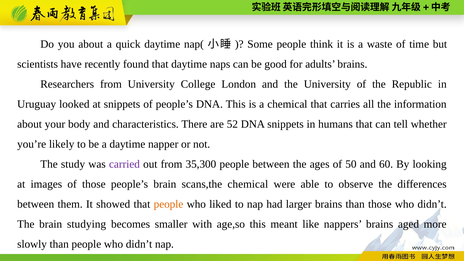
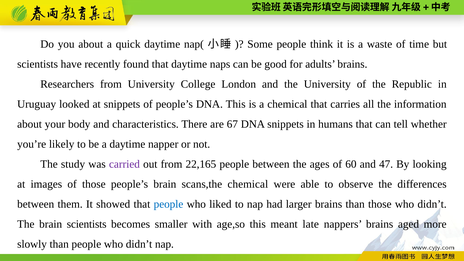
52: 52 -> 67 (232, 124)
35,300: 35,300 -> 22,165 (201, 164)
50: 50 -> 60 (351, 164)
60: 60 -> 47 (386, 164)
people colour: orange -> blue (168, 204)
brain studying: studying -> scientists (87, 224)
like: like -> late (311, 224)
